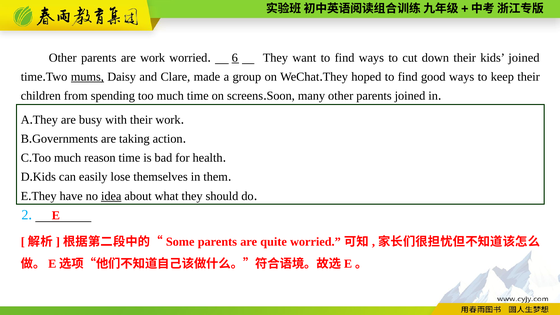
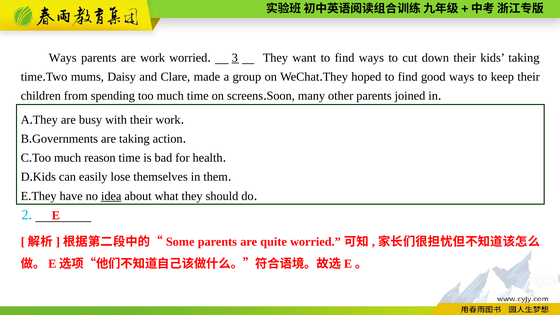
Other: Other -> Ways (63, 58)
6: 6 -> 3 (235, 58)
kids joined: joined -> taking (524, 58)
mums underline: present -> none (87, 77)
